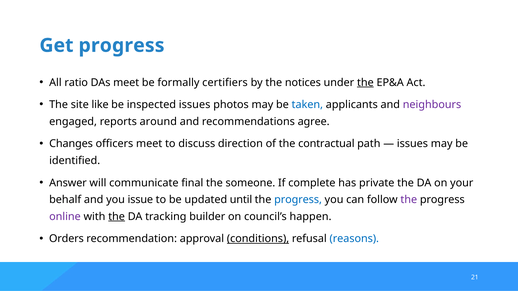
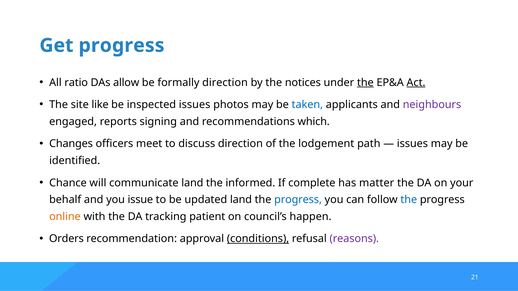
DAs meet: meet -> allow (126, 83)
formally certifiers: certifiers -> direction (225, 83)
Act underline: none -> present (416, 83)
around: around -> signing (158, 122)
agree: agree -> which (314, 122)
contractual: contractual -> lodgement (326, 144)
Answer: Answer -> Chance (68, 183)
communicate final: final -> land (192, 183)
someone: someone -> informed (250, 183)
private: private -> matter (377, 183)
updated until: until -> land (241, 200)
the colour: purple -> blue (409, 200)
online colour: purple -> orange (65, 217)
the underline: present -> none (117, 217)
builder: builder -> patient (207, 217)
reasons colour: blue -> purple (354, 239)
